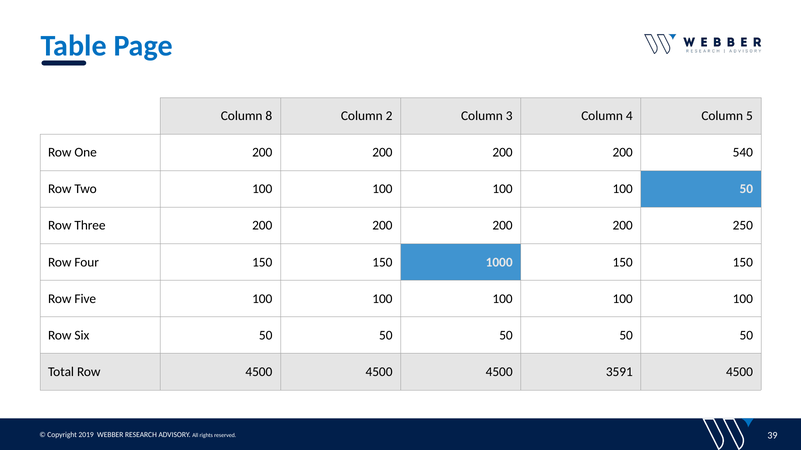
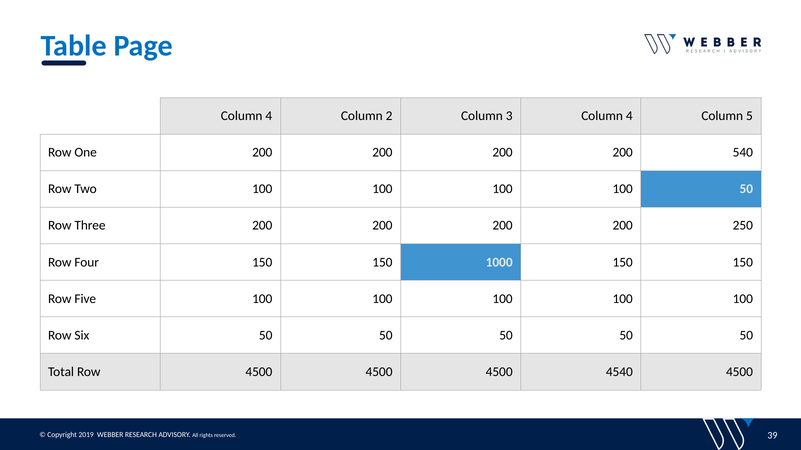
8: 8 -> 4 (269, 116)
3591: 3591 -> 4540 (619, 372)
